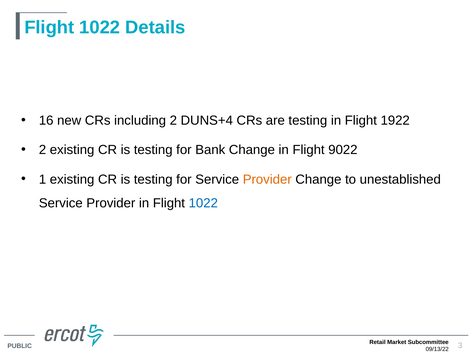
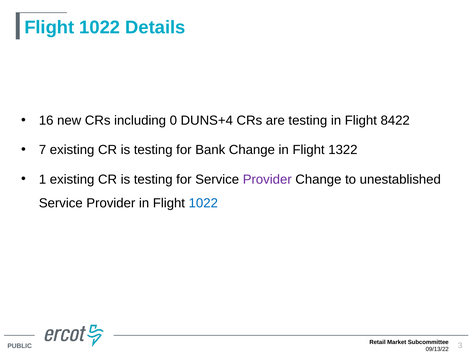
including 2: 2 -> 0 (173, 120)
1922: 1922 -> 8422 (395, 120)
2: 2 -> 7 (43, 150)
9022: 9022 -> 1322 (343, 150)
Provider colour: orange -> purple (267, 179)
